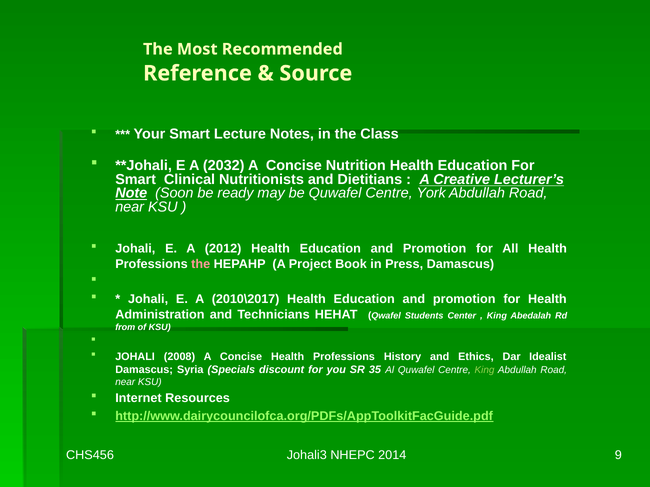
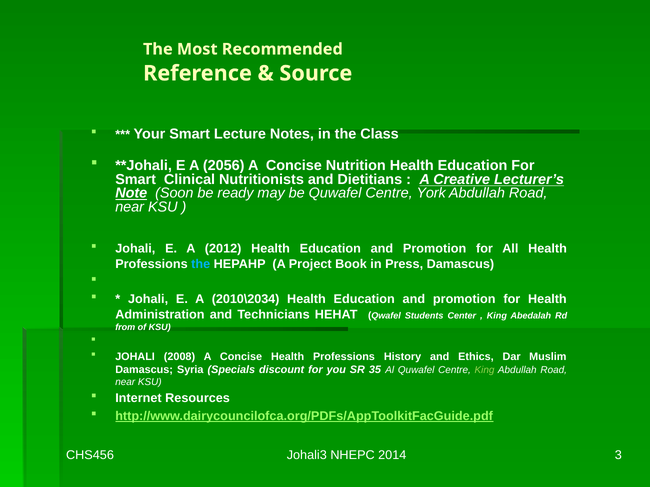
2032: 2032 -> 2056 (224, 166)
the colour: pink -> light blue (201, 264)
2010\2017: 2010\2017 -> 2010\2034 (246, 300)
Idealist: Idealist -> Muslim (548, 357)
9: 9 -> 3 (618, 456)
